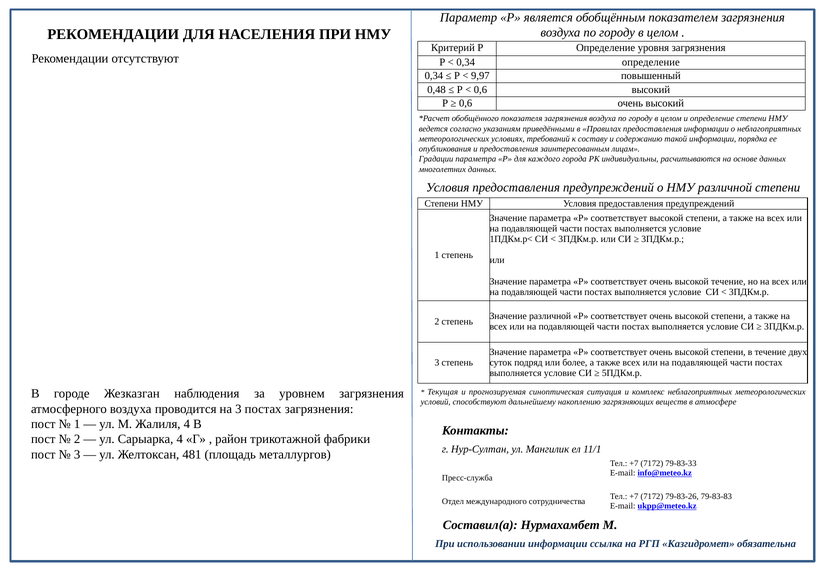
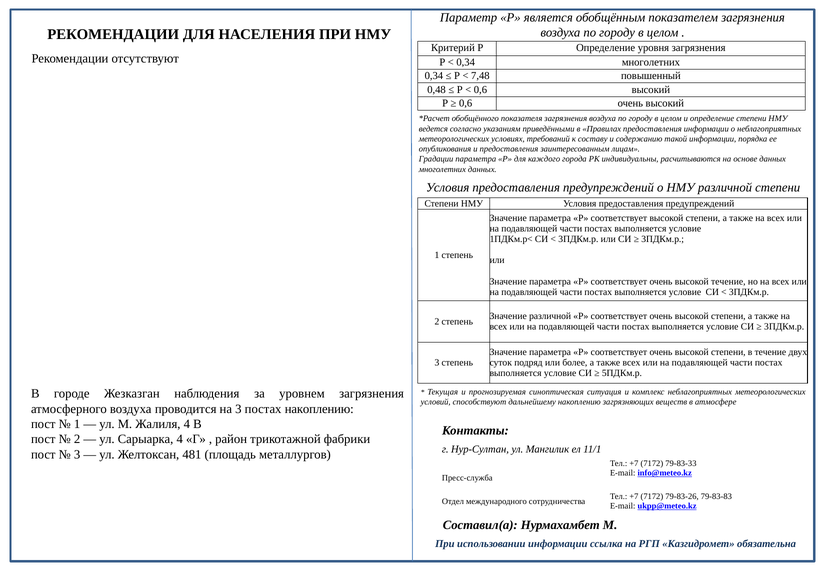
0,34 определение: определение -> многолетних (651, 62)
9,97: 9,97 -> 7,48 (480, 76)
постах загрязнения: загрязнения -> накоплению (319, 409)
